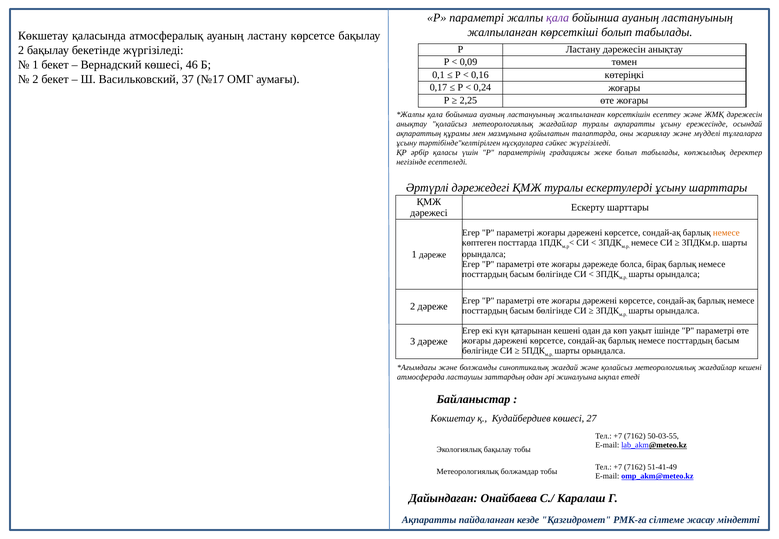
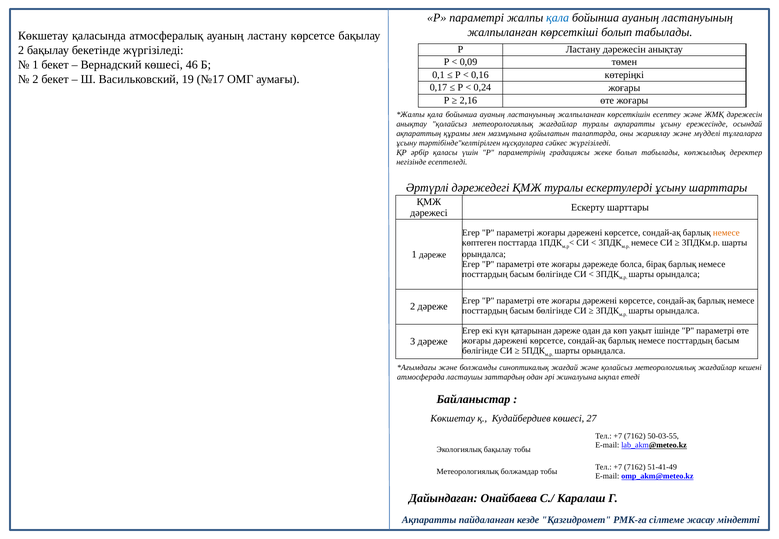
қала colour: purple -> blue (558, 18)
37: 37 -> 19 (188, 79)
2,25: 2,25 -> 2,16 (468, 101)
қатарынан кешені: кешені -> дәреже (567, 331)
